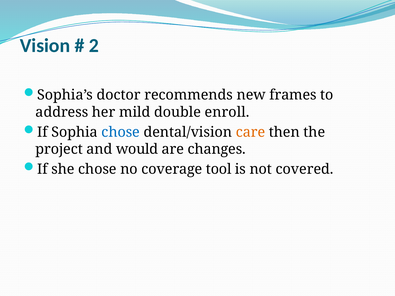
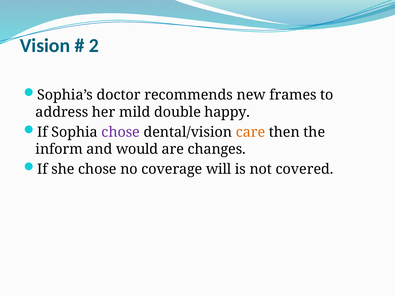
enroll: enroll -> happy (227, 112)
chose colour: blue -> purple (121, 132)
project: project -> inform (59, 149)
tool: tool -> will (219, 169)
